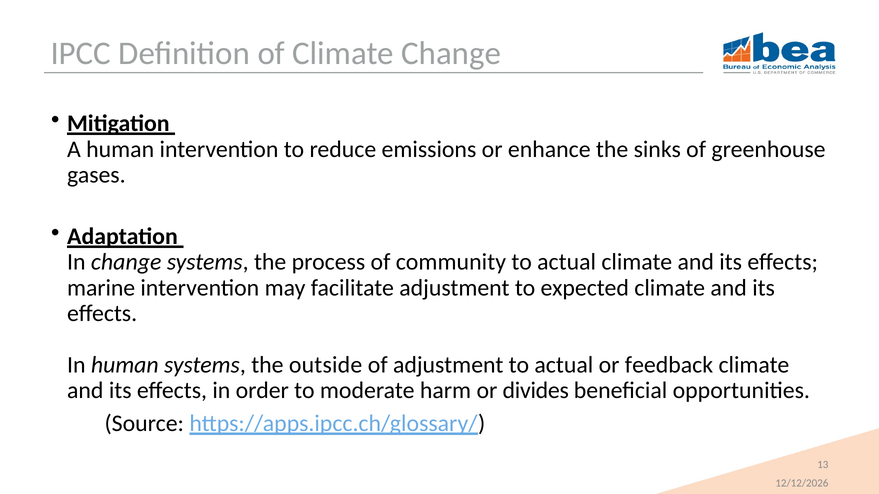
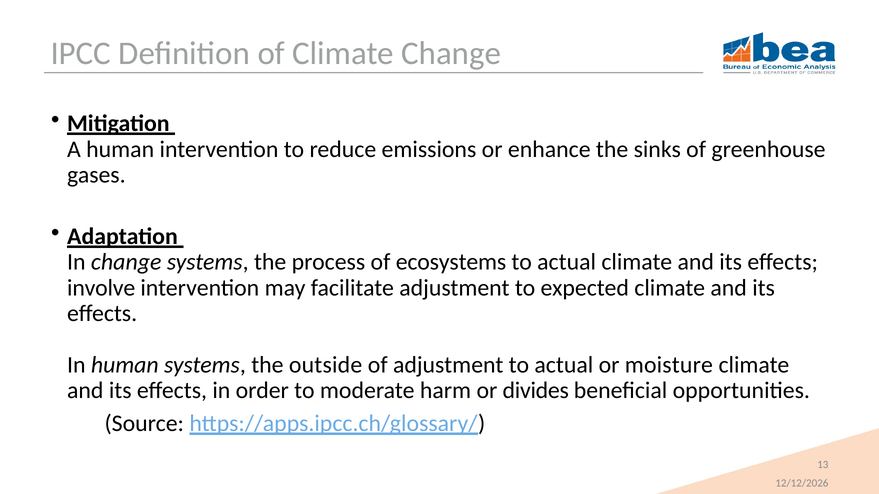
community: community -> ecosystems (451, 262)
marine: marine -> involve (101, 288)
feedback: feedback -> moisture (669, 365)
